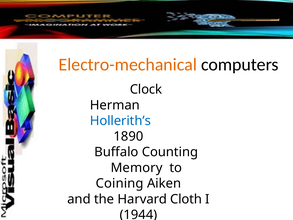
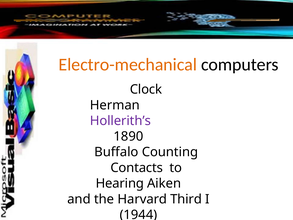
Hollerith’s colour: blue -> purple (120, 121)
Memory: Memory -> Contacts (137, 168)
Coining: Coining -> Hearing (120, 183)
Cloth: Cloth -> Third (186, 199)
